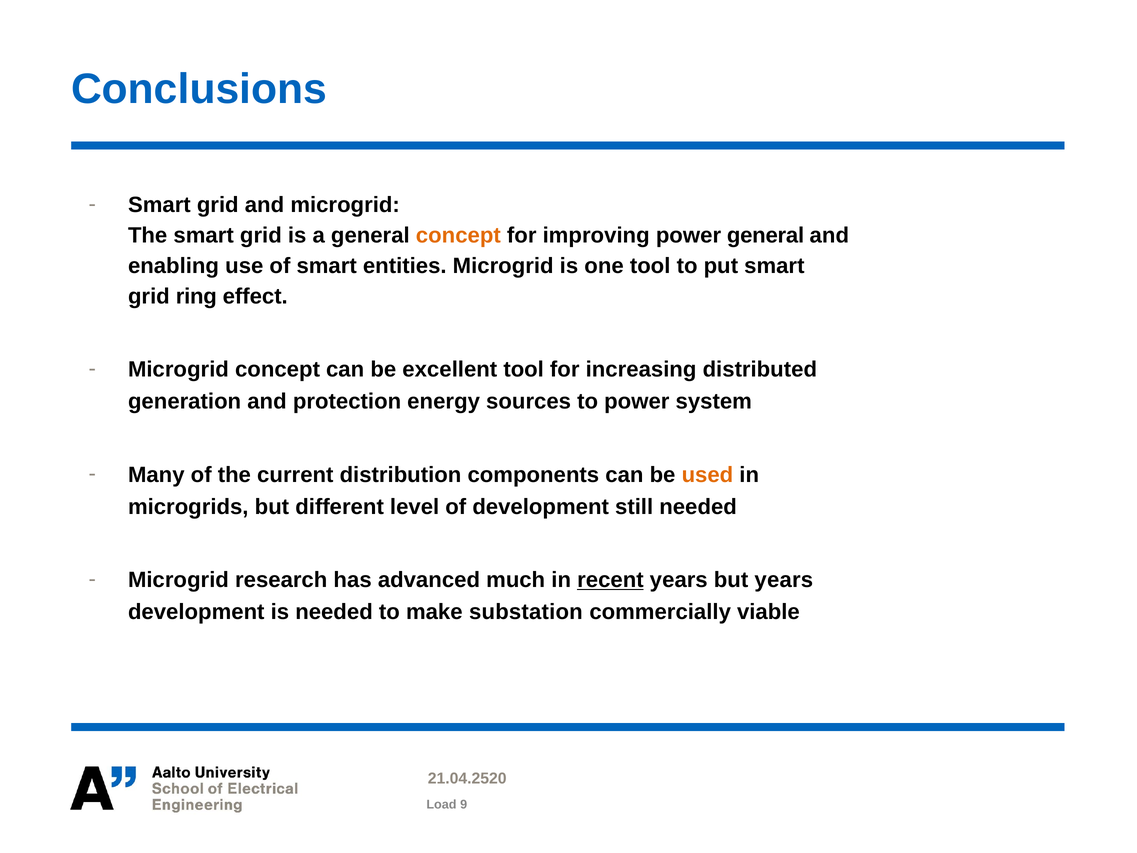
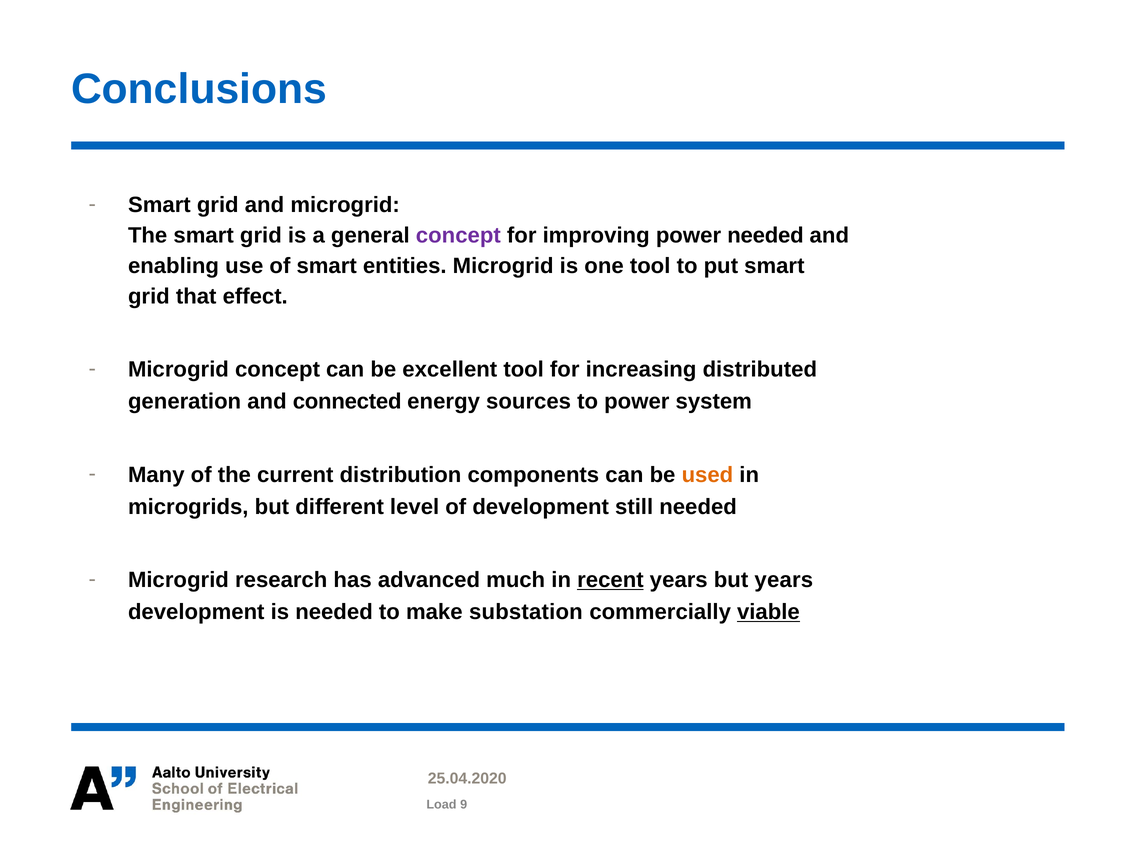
concept colour: orange -> purple (458, 235)
power general: general -> needed (766, 235)
ring: ring -> that (196, 296)
protection: protection -> connected (347, 402)
viable underline: none -> present (768, 612)
21.04.2520: 21.04.2520 -> 25.04.2020 (467, 778)
